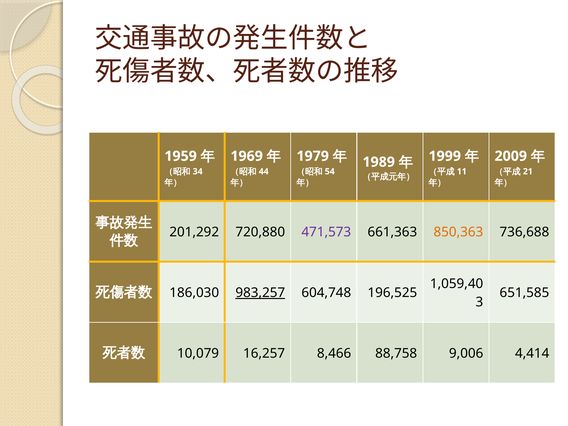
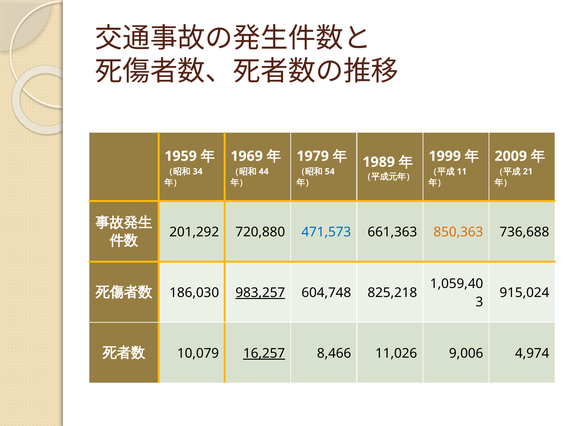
471,573 colour: purple -> blue (326, 232)
196,525: 196,525 -> 825,218 (392, 293)
651,585: 651,585 -> 915,024 (524, 293)
16,257 underline: none -> present (264, 353)
88,758: 88,758 -> 11,026 (396, 353)
4,414: 4,414 -> 4,974 (532, 353)
